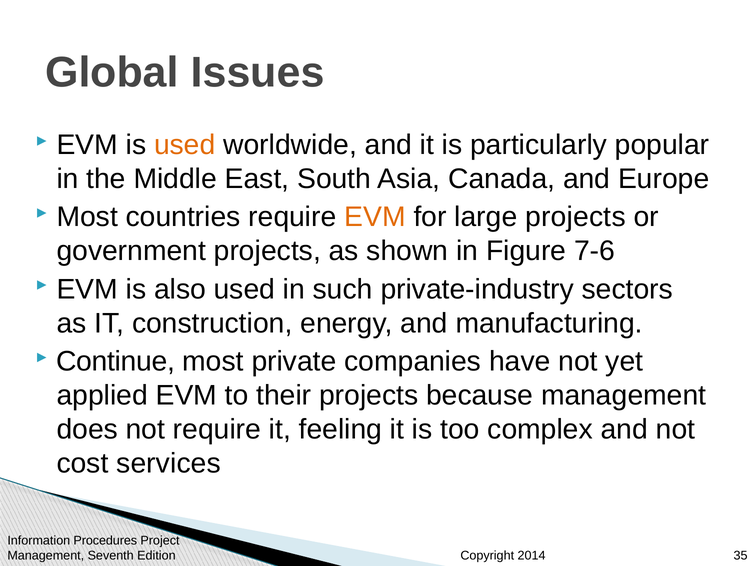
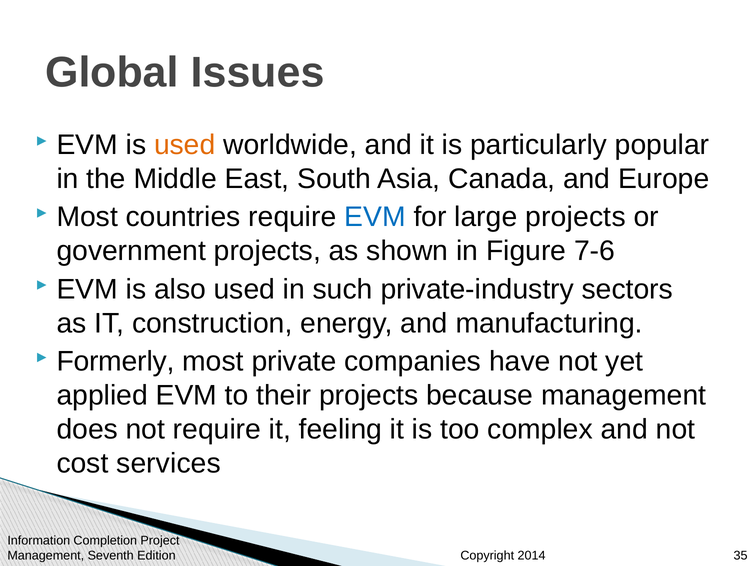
EVM colour: orange -> blue (375, 217)
Continue: Continue -> Formerly (116, 362)
Procedures: Procedures -> Completion (105, 541)
